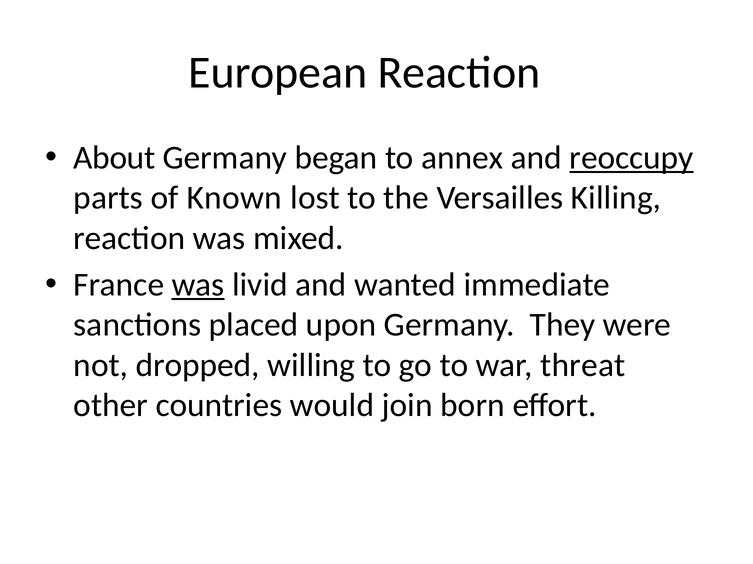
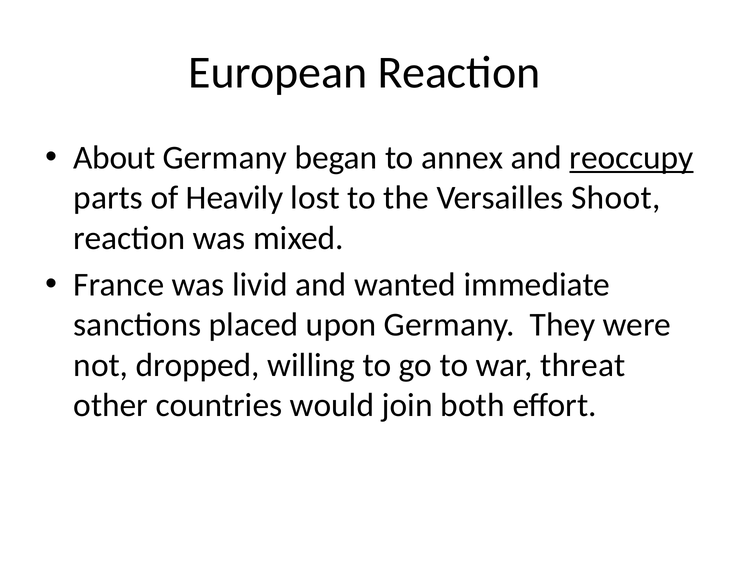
Known: Known -> Heavily (235, 198)
Killing: Killing -> Shoot (616, 198)
was underline: present -> none (198, 285)
born: born -> both (473, 406)
